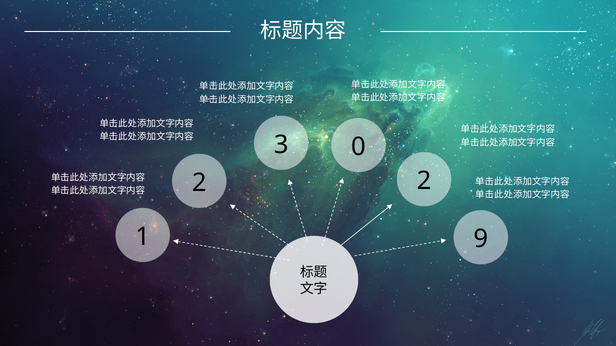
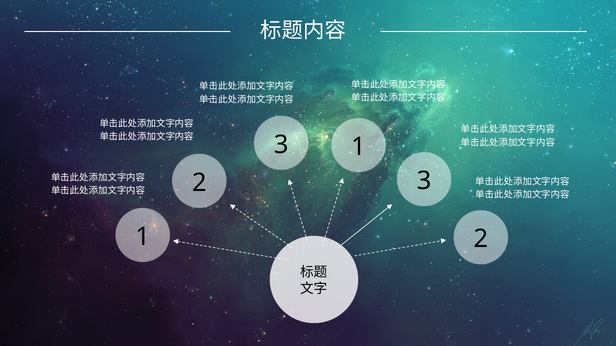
3 0: 0 -> 1 (358, 147)
2 2: 2 -> 3 (424, 181)
1 9: 9 -> 2 (481, 239)
